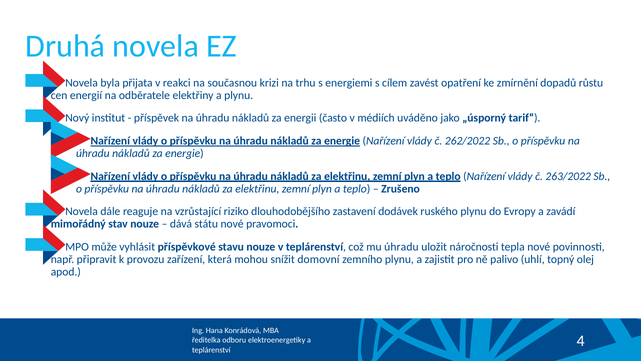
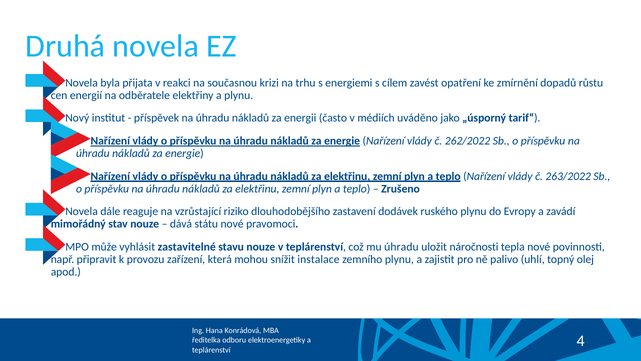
příspěvkové: příspěvkové -> zastavitelné (187, 247)
domovní: domovní -> instalace (318, 259)
